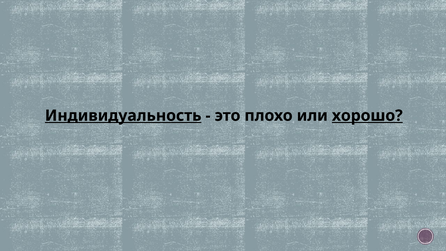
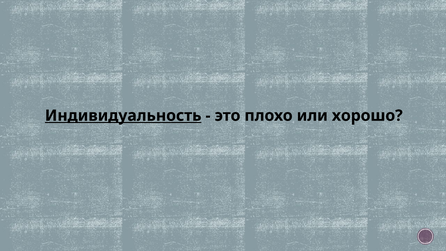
хорошо underline: present -> none (367, 116)
